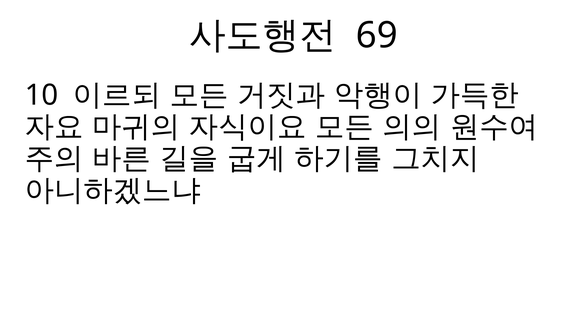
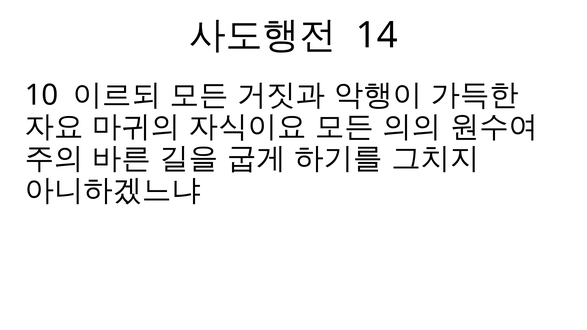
69: 69 -> 14 (377, 35)
